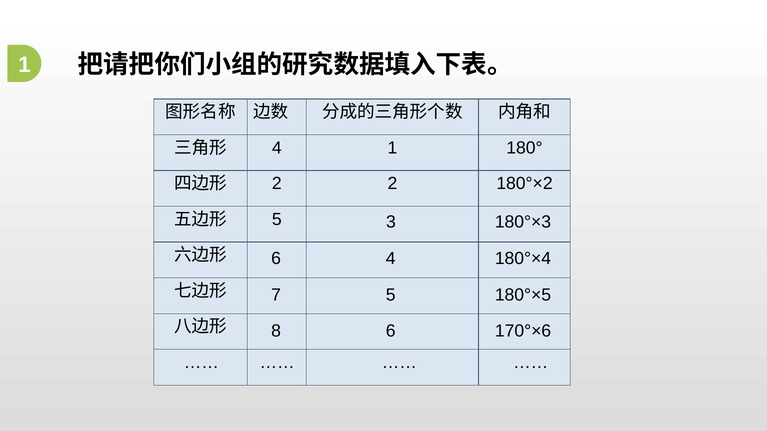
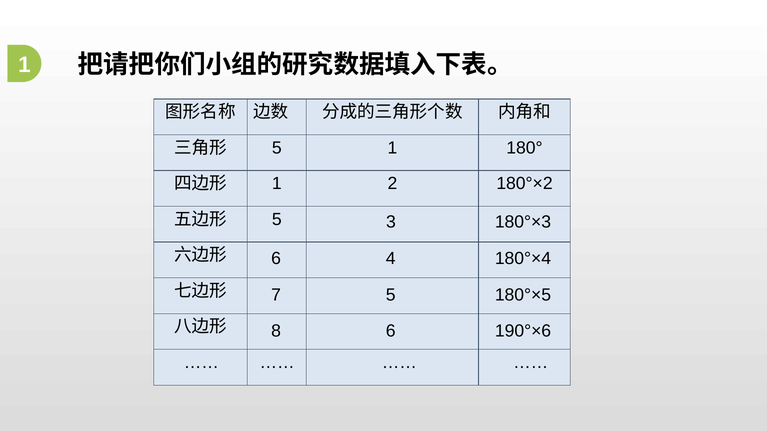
4: 4 -> 5 (277, 148)
2: 2 -> 1 (277, 184)
170°×6: 170°×6 -> 190°×6 (523, 331)
